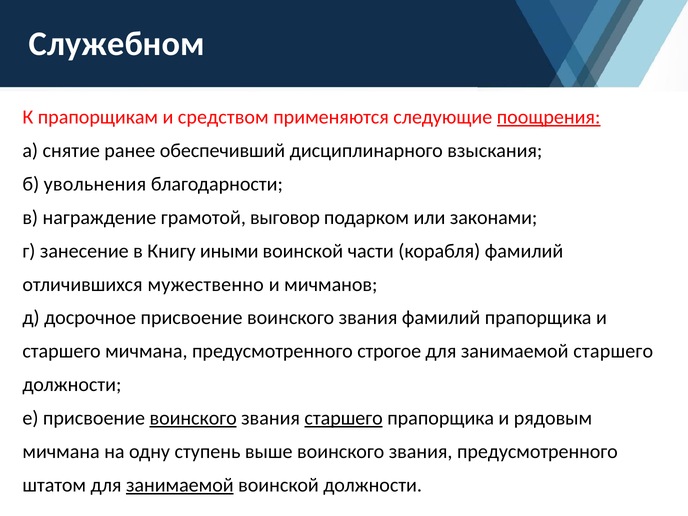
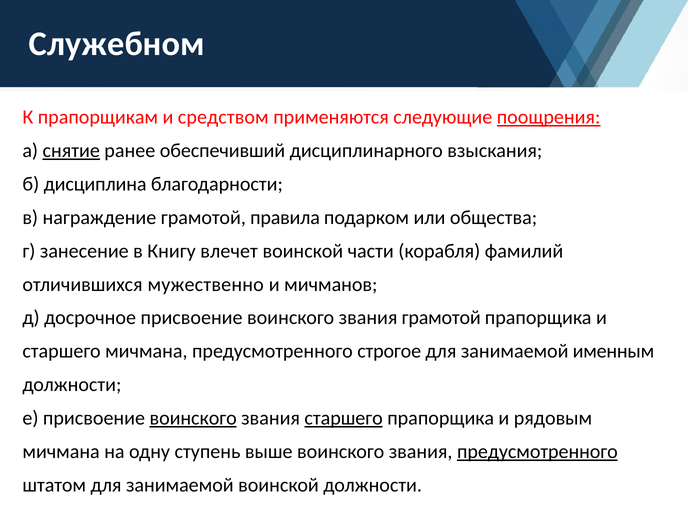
снятие underline: none -> present (71, 151)
увольнения: увольнения -> дисциплина (95, 184)
выговор: выговор -> правила (285, 217)
законами: законами -> общества (494, 217)
иными: иными -> влечет (229, 251)
звания фамилий: фамилий -> грамотой (441, 318)
занимаемой старшего: старшего -> именным (613, 351)
предусмотренного underline: none -> present (537, 452)
занимаемой underline: present -> none (180, 485)
